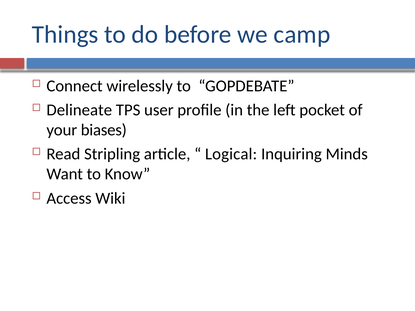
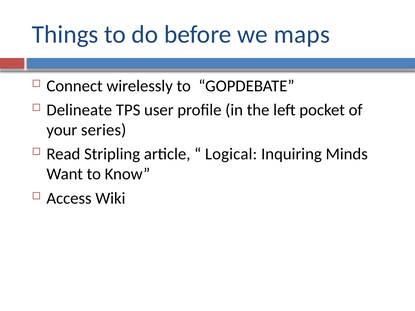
camp: camp -> maps (302, 35)
biases: biases -> series (104, 130)
